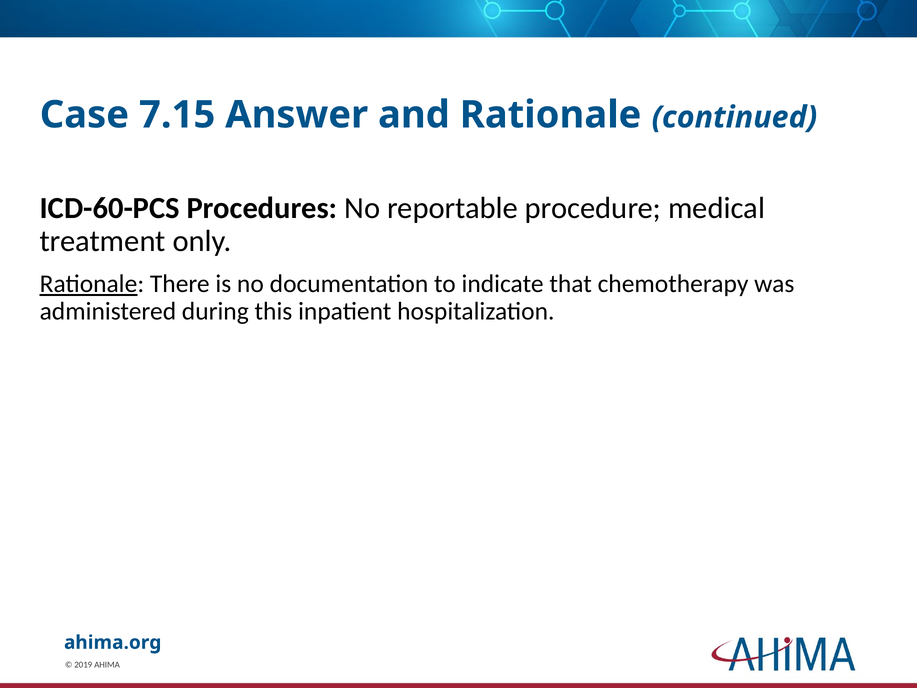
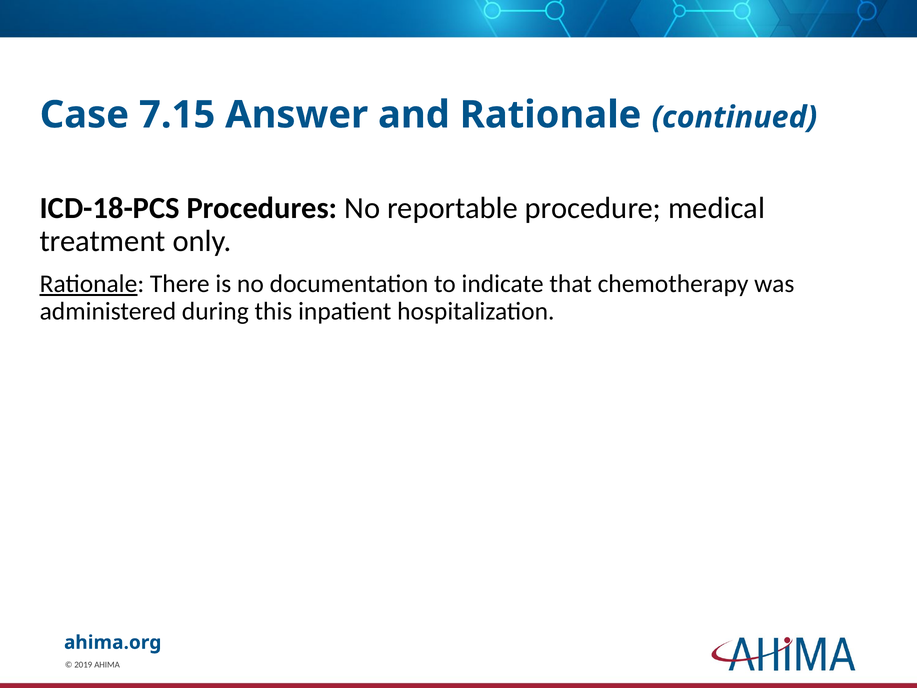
ICD-60-PCS: ICD-60-PCS -> ICD-18-PCS (110, 208)
